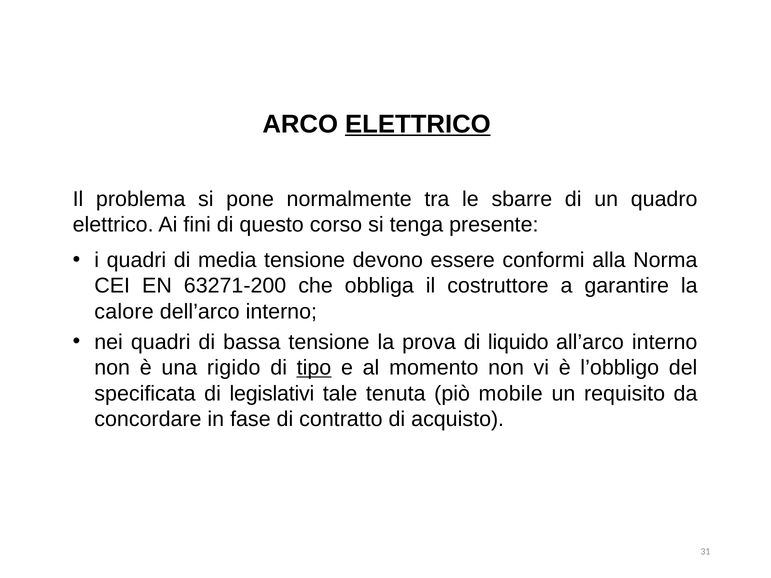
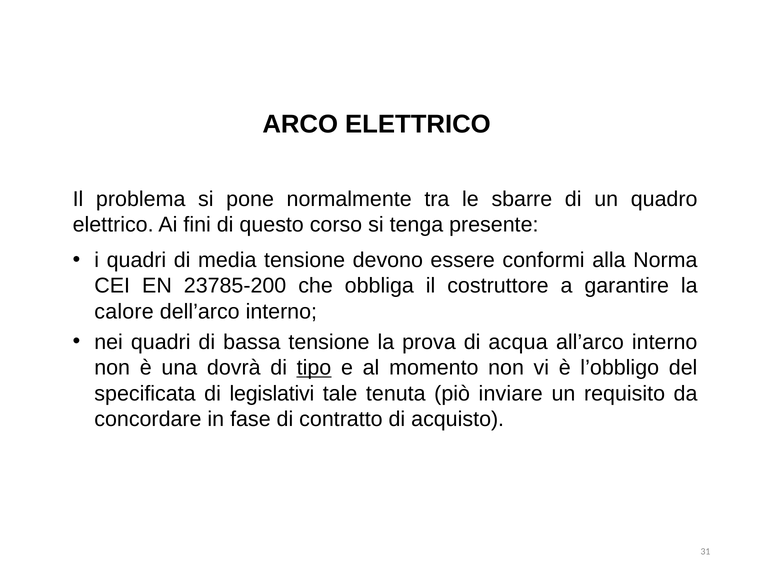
ELETTRICO underline: present -> none (418, 124)
63271-200: 63271-200 -> 23785-200 (235, 286)
liquido: liquido -> acqua (518, 342)
rigido: rigido -> dovrà (234, 368)
mobile: mobile -> inviare (511, 394)
